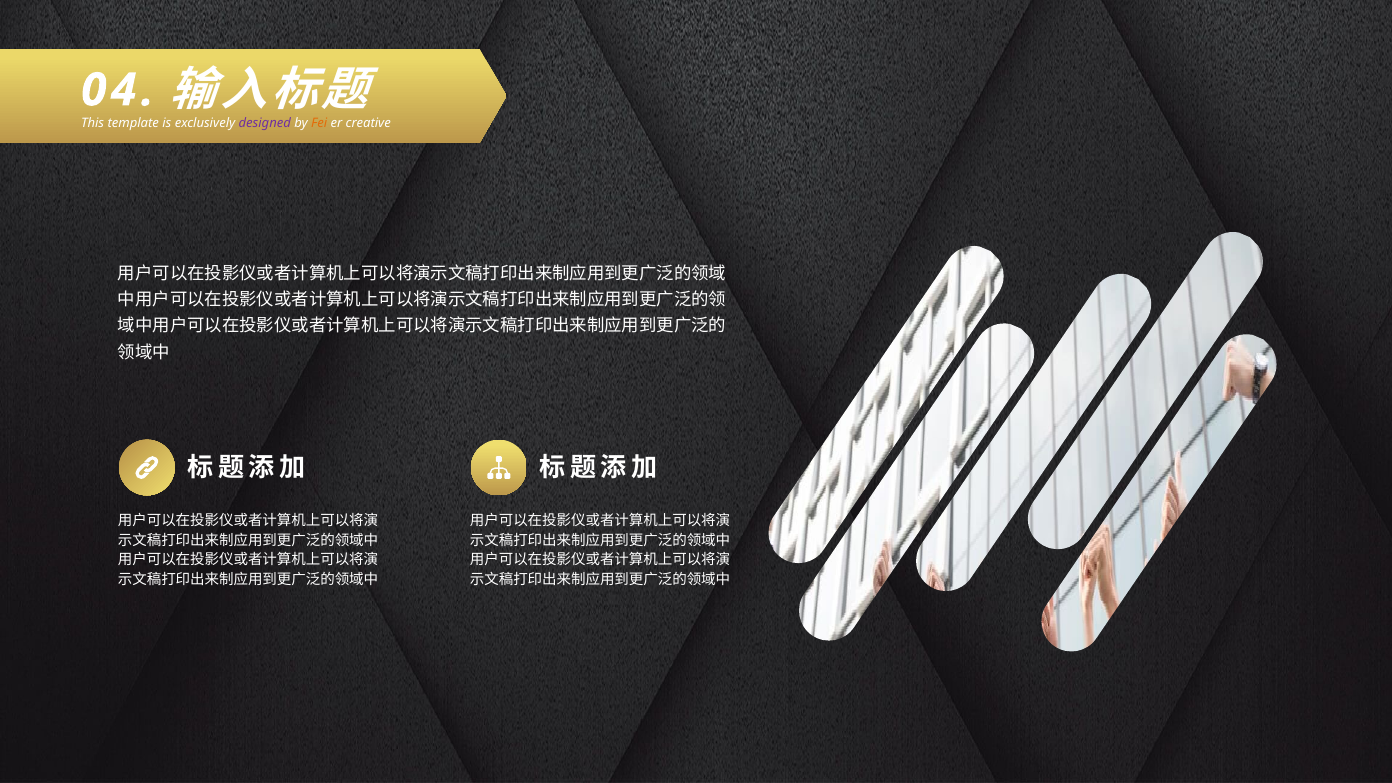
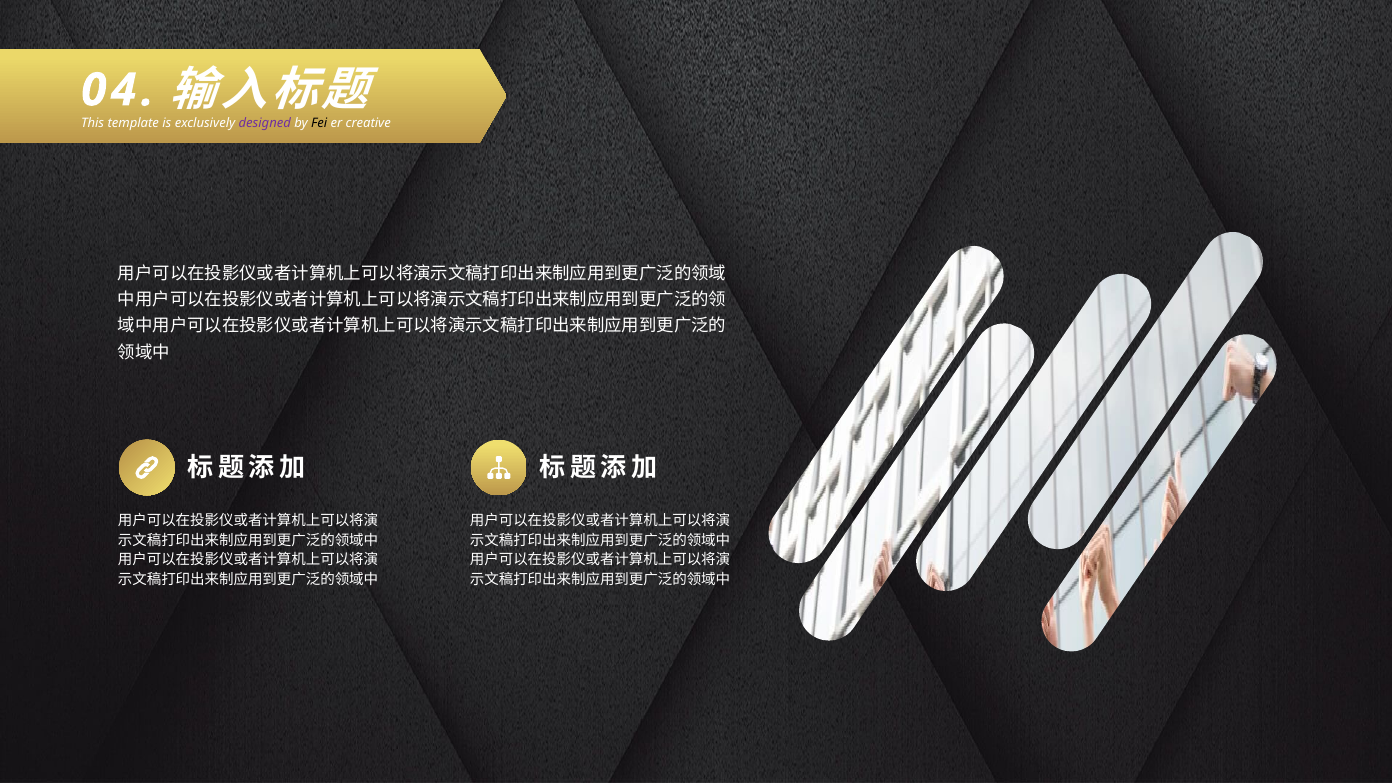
Fei colour: orange -> black (319, 123)
